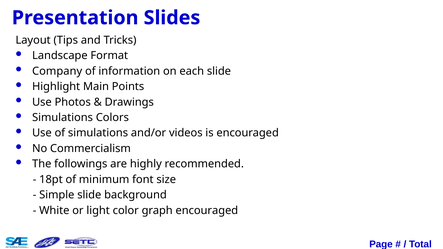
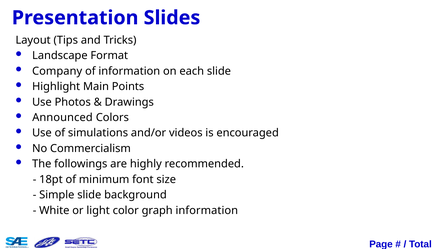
Simulations: Simulations -> Announced (62, 118)
graph encouraged: encouraged -> information (207, 211)
